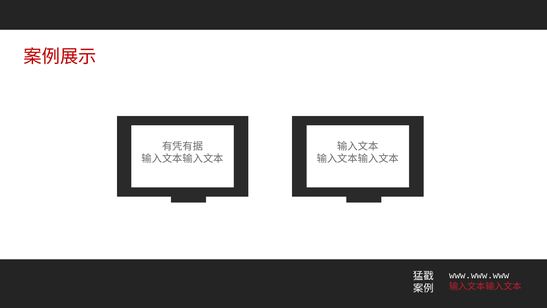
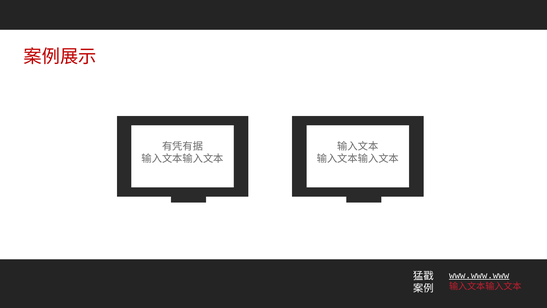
www.www.www underline: none -> present (479, 275)
